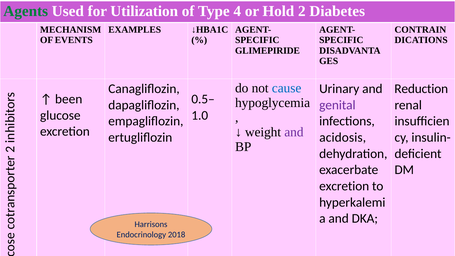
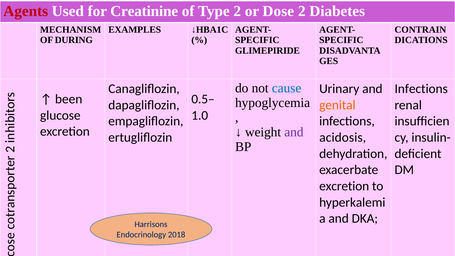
Agents colour: green -> red (26, 11)
Utilization: Utilization -> Creatinine (144, 11)
Type 4: 4 -> 2 (237, 11)
Hold: Hold -> Dose (278, 11)
EVENTS: EVENTS -> DURING (74, 40)
Reduction: Reduction -> Infections (421, 89)
genital colour: purple -> orange (337, 105)
